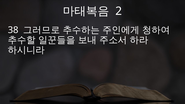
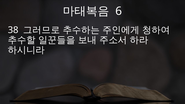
2: 2 -> 6 (119, 11)
